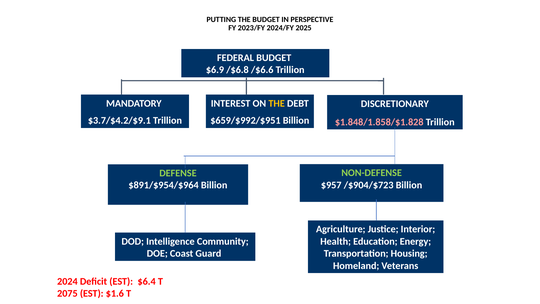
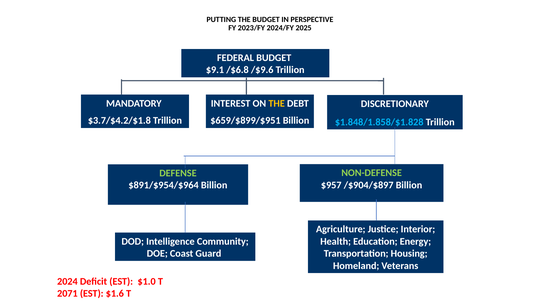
$6.9: $6.9 -> $9.1 (215, 70)
/$6.6: /$6.6 -> /$9.6 (262, 70)
$3.7/$4.2/$9.1: $3.7/$4.2/$9.1 -> $3.7/$4.2/$1.8 (119, 120)
$659/$992/$951: $659/$992/$951 -> $659/$899/$951 (245, 120)
$1.848/1.858/$1.828 colour: pink -> light blue (379, 122)
/$904/$723: /$904/$723 -> /$904/$897 (369, 185)
$6.4: $6.4 -> $1.0 (147, 281)
2075: 2075 -> 2071 (67, 293)
